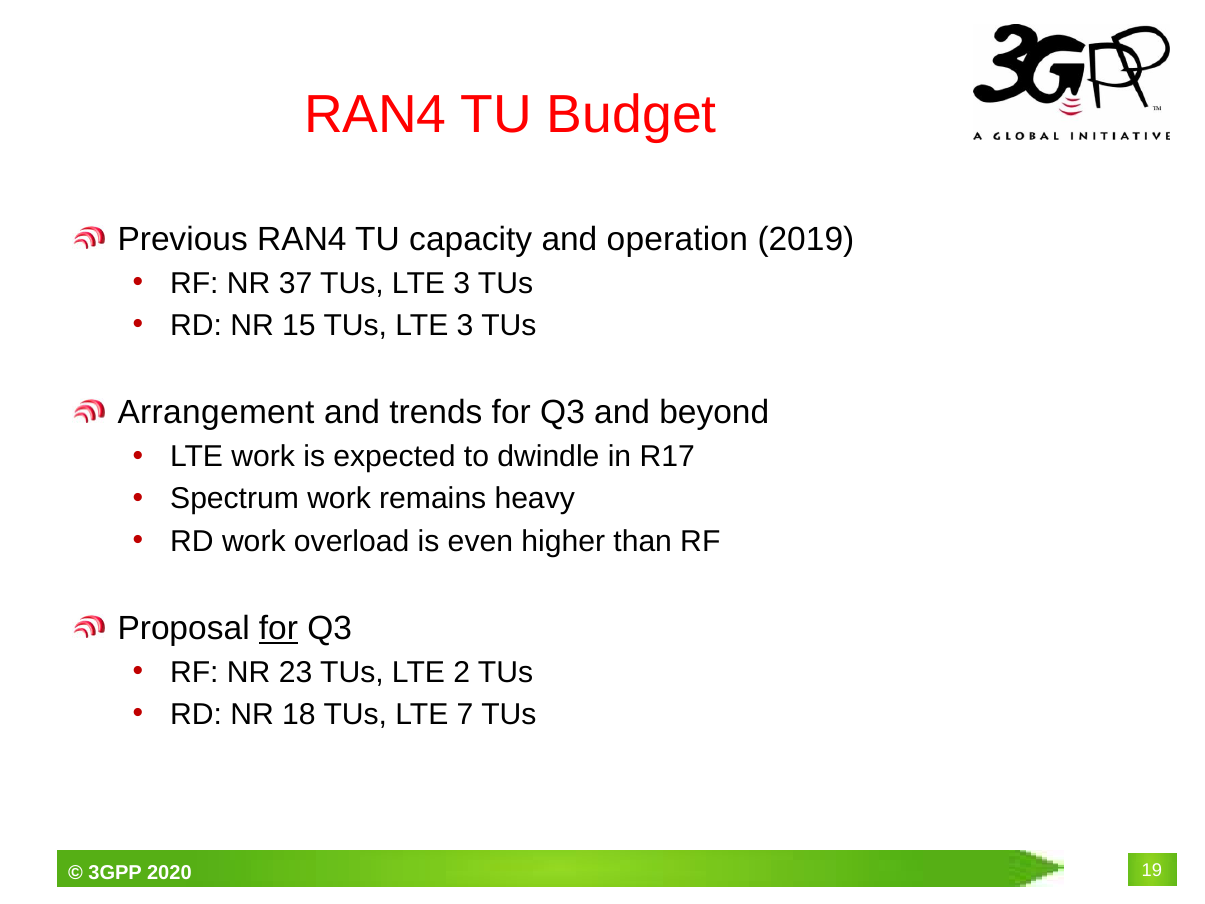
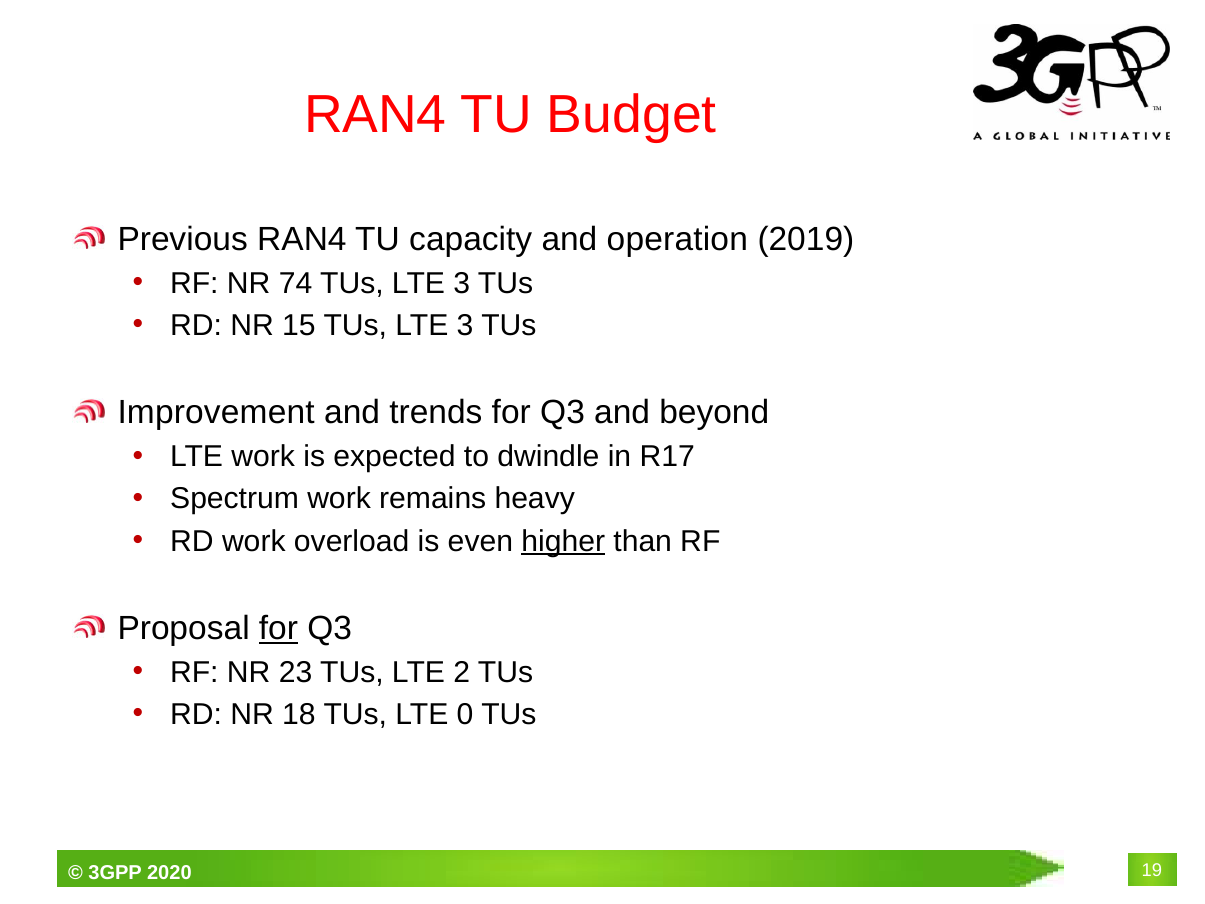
37: 37 -> 74 (296, 283)
Arrangement: Arrangement -> Improvement (216, 413)
higher underline: none -> present (563, 541)
7: 7 -> 0 (465, 714)
